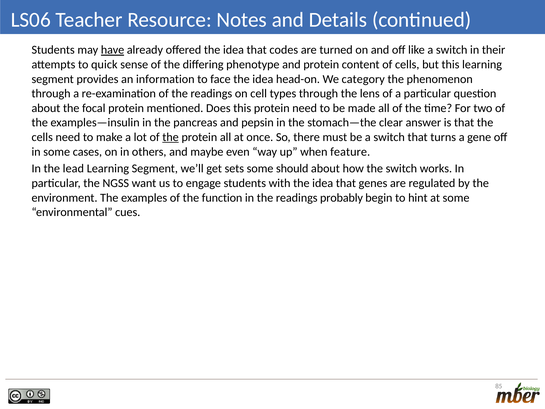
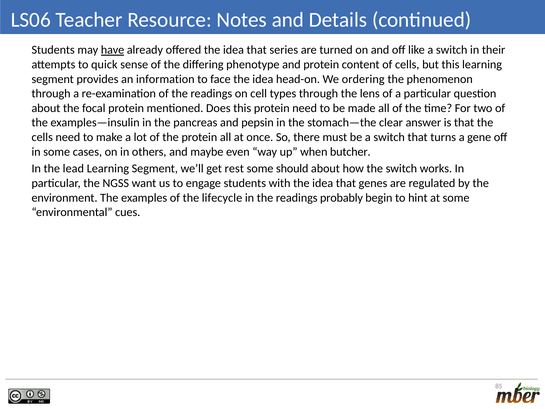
codes: codes -> series (284, 50)
category: category -> ordering (363, 79)
the underline: present -> none (171, 137)
feature: feature -> butcher (350, 152)
sets: sets -> rest (234, 169)
function: function -> lifecycle (222, 198)
